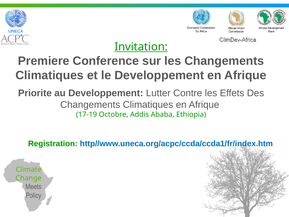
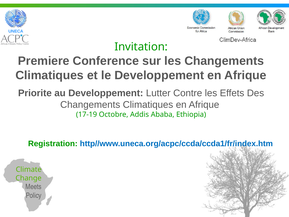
Invitation underline: present -> none (141, 47)
